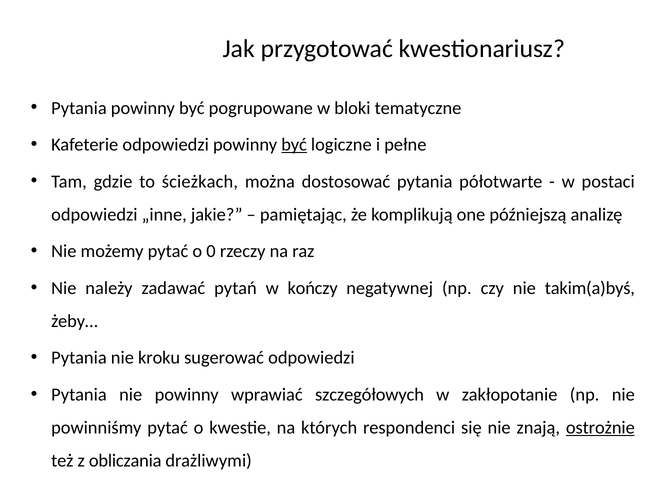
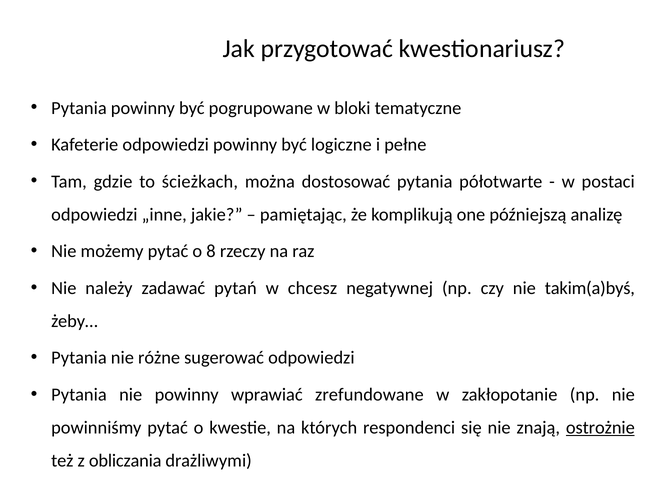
być underline: present -> none (294, 145)
0: 0 -> 8 (211, 252)
kończy: kończy -> chcesz (312, 288)
kroku: kroku -> różne (159, 358)
szczegółowych: szczegółowych -> zrefundowane (369, 395)
